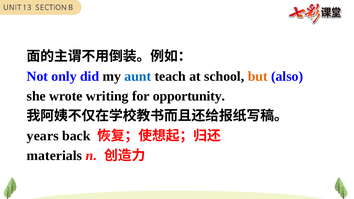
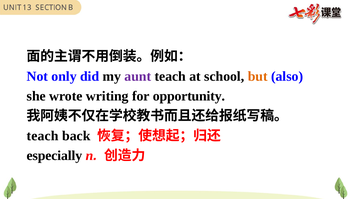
aunt colour: blue -> purple (138, 76)
years: years -> teach (43, 136)
materials: materials -> especially (54, 156)
